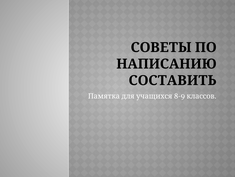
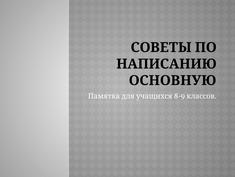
СОСТАВИТЬ: СОСТАВИТЬ -> ОСНОВНУЮ (173, 80)
